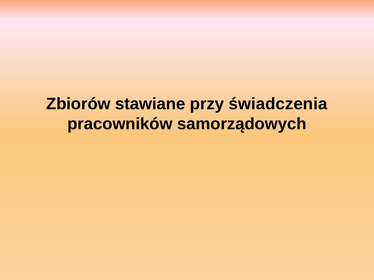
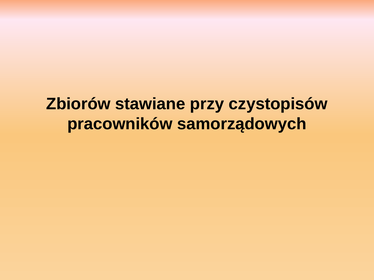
świadczenia: świadczenia -> czystopisów (278, 104)
